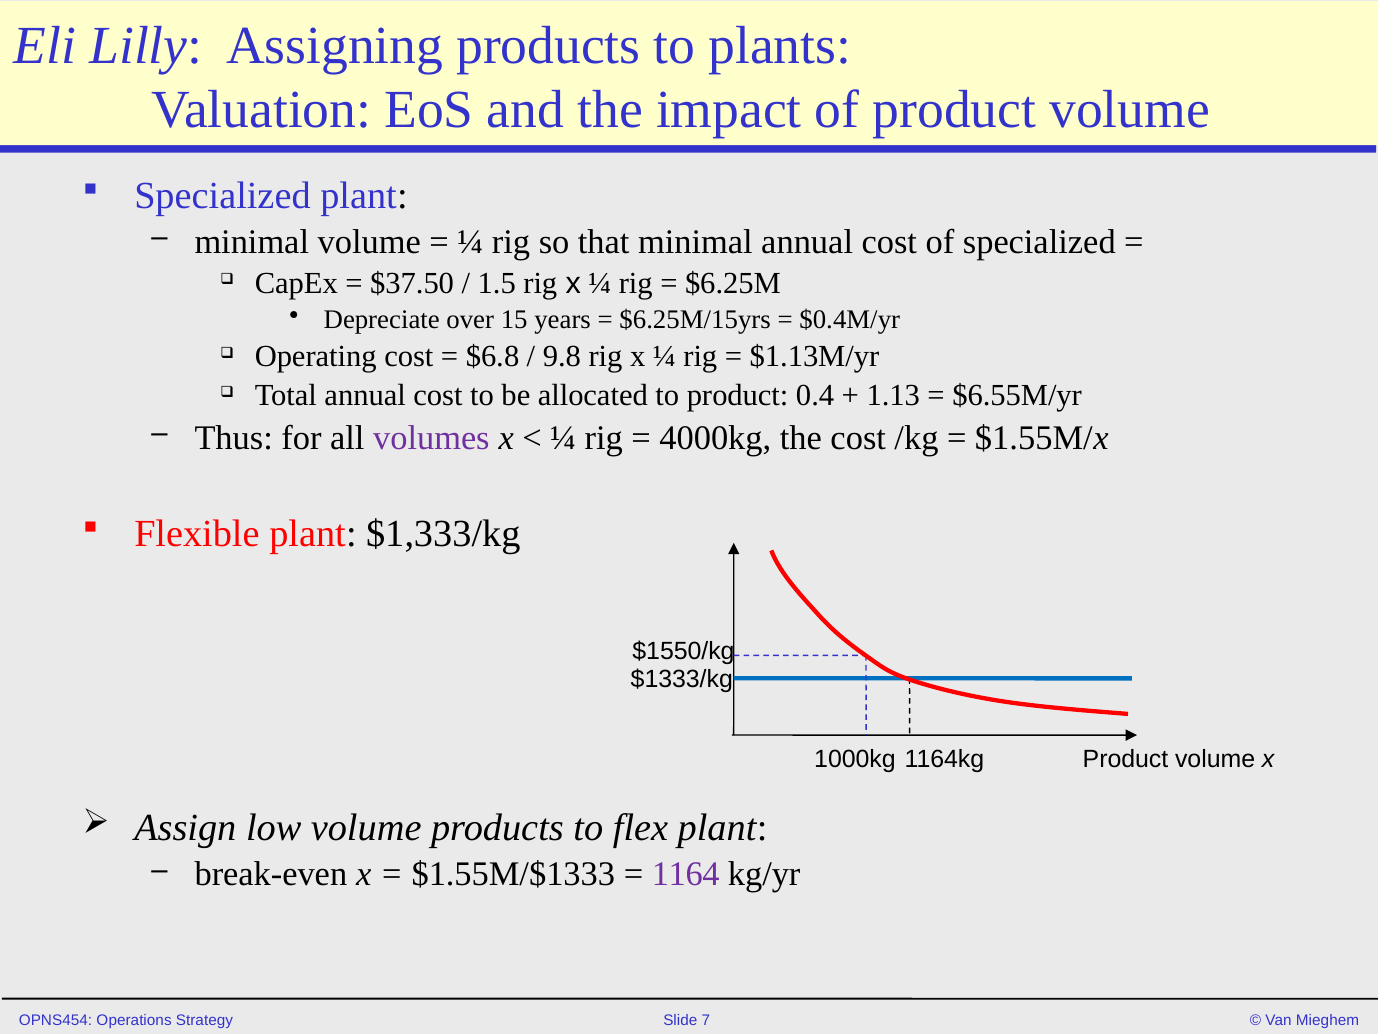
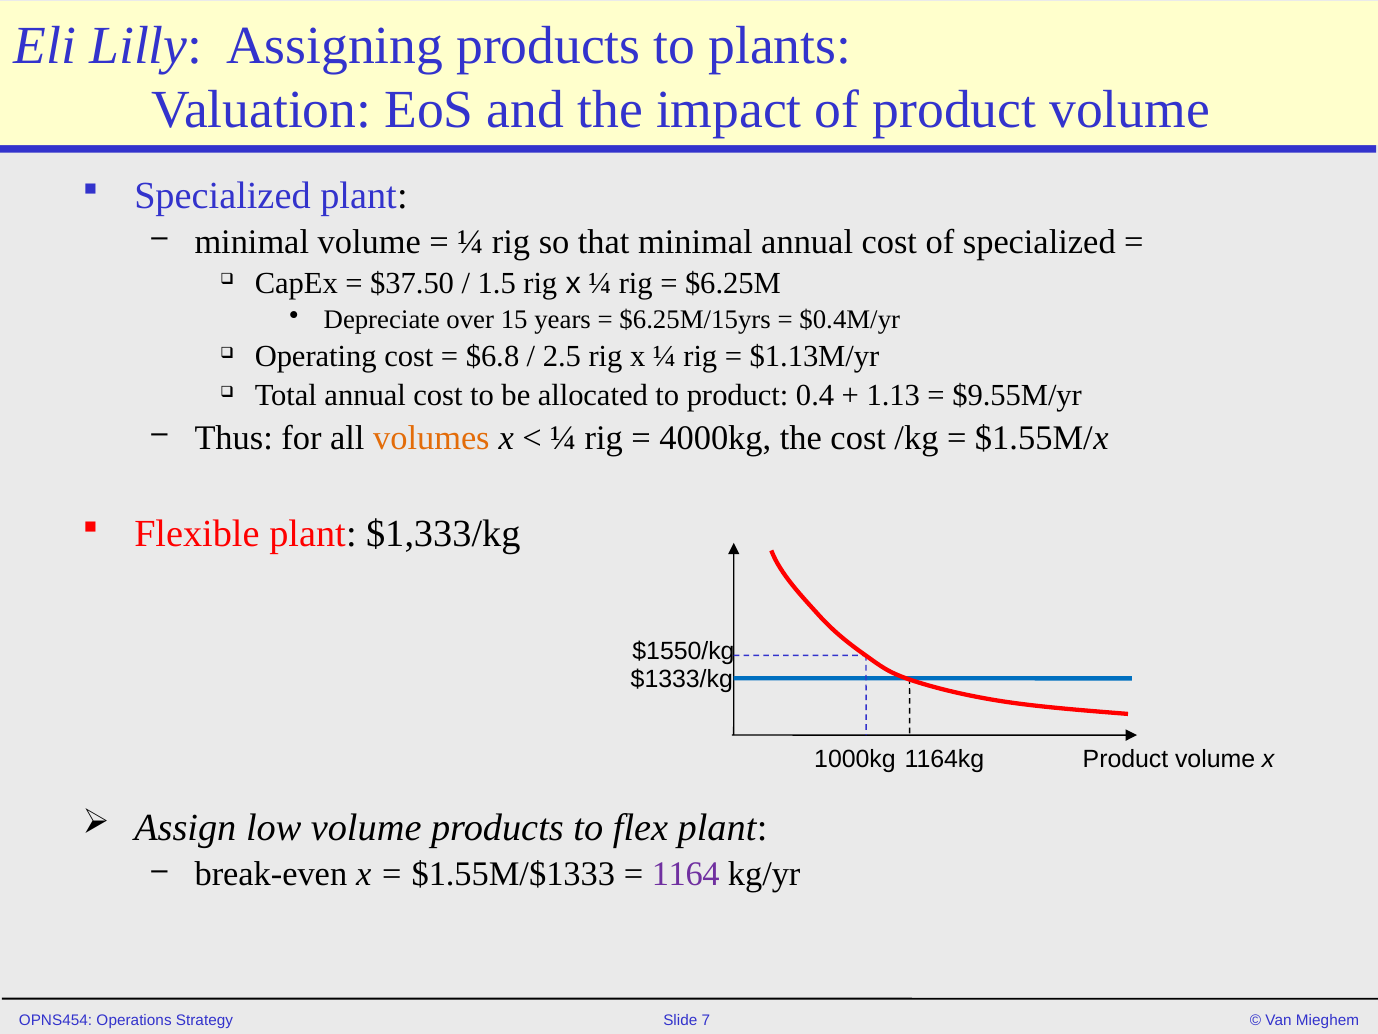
9.8: 9.8 -> 2.5 (562, 356)
$6.55M/yr: $6.55M/yr -> $9.55M/yr (1017, 395)
volumes colour: purple -> orange (431, 438)
